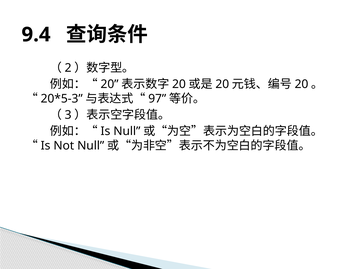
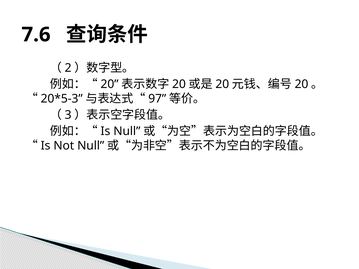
9.4: 9.4 -> 7.6 (36, 35)
